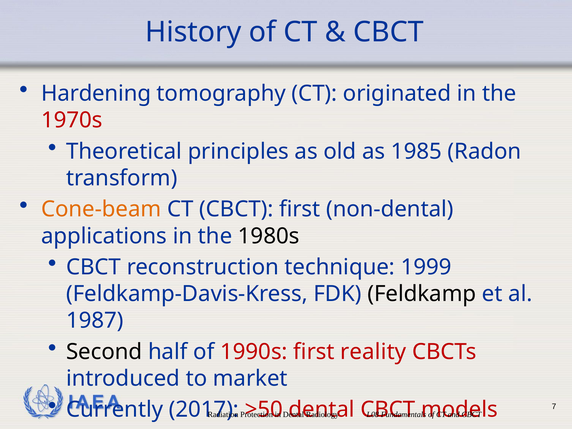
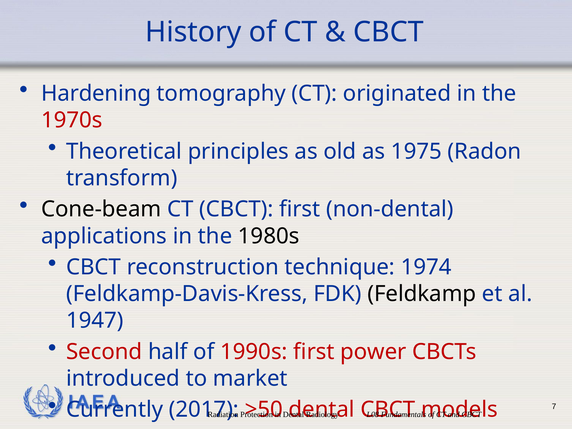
1985: 1985 -> 1975 (416, 151)
Cone-beam colour: orange -> black (101, 209)
1999: 1999 -> 1974 (426, 267)
1987: 1987 -> 1947 (95, 321)
Second colour: black -> red (104, 352)
reality: reality -> power (373, 352)
